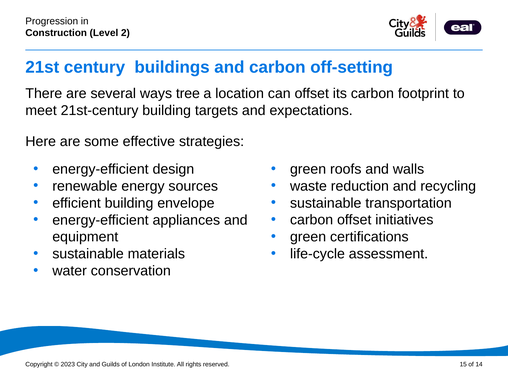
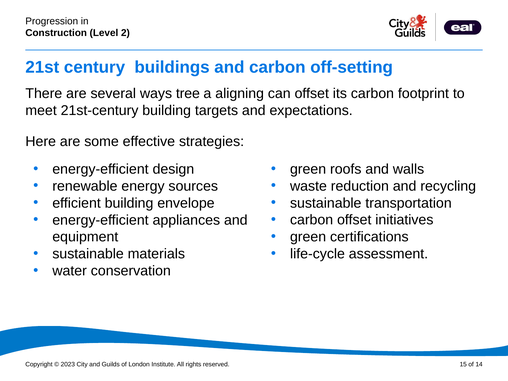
location: location -> aligning (240, 93)
